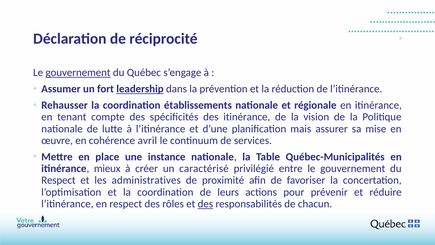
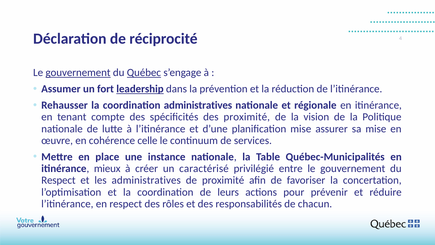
Québec underline: none -> present (144, 73)
coordination établissements: établissements -> administratives (198, 105)
des itinérance: itinérance -> proximité (247, 117)
planification mais: mais -> mise (301, 129)
avril: avril -> celle (147, 140)
des underline: present -> none (205, 204)
